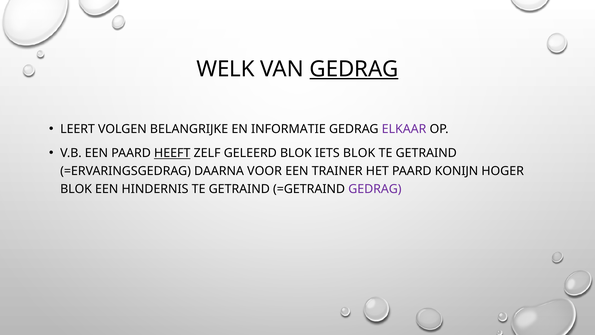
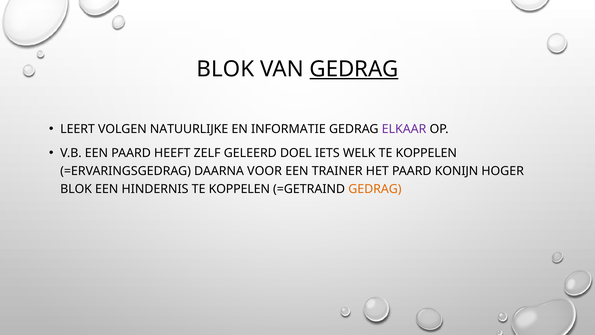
WELK: WELK -> BLOK (225, 69)
BELANGRIJKE: BELANGRIJKE -> NATUURLIJKE (189, 129)
HEEFT underline: present -> none (172, 153)
GELEERD BLOK: BLOK -> DOEL (296, 153)
IETS BLOK: BLOK -> WELK (359, 153)
GETRAIND: GETRAIND -> KOPPELEN (426, 153)
HINDERNIS TE GETRAIND: GETRAIND -> KOPPELEN (239, 189)
GEDRAG colour: purple -> orange (375, 189)
